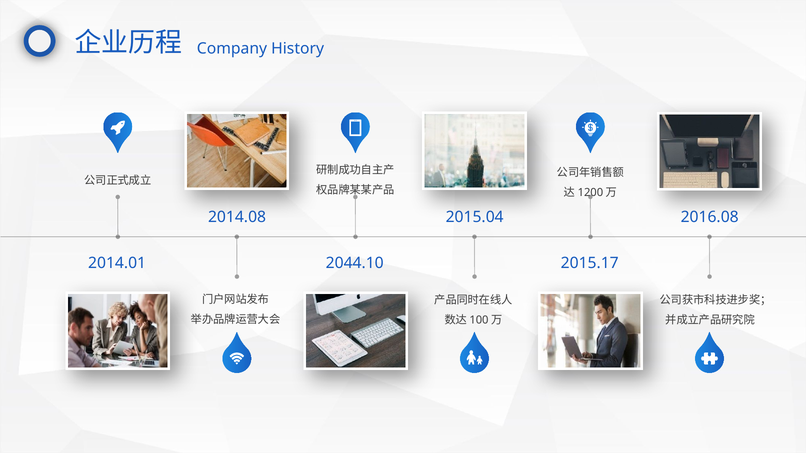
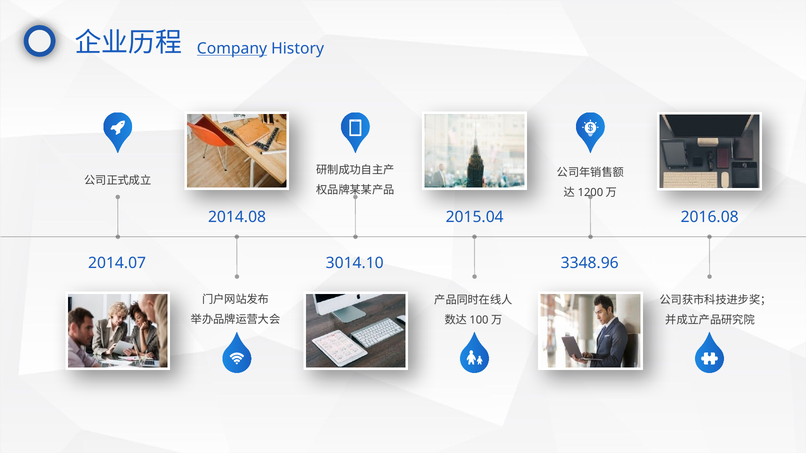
Company underline: none -> present (232, 49)
2014.01: 2014.01 -> 2014.07 (117, 263)
2044.10: 2044.10 -> 3014.10 (355, 263)
2015.17: 2015.17 -> 3348.96 (590, 263)
